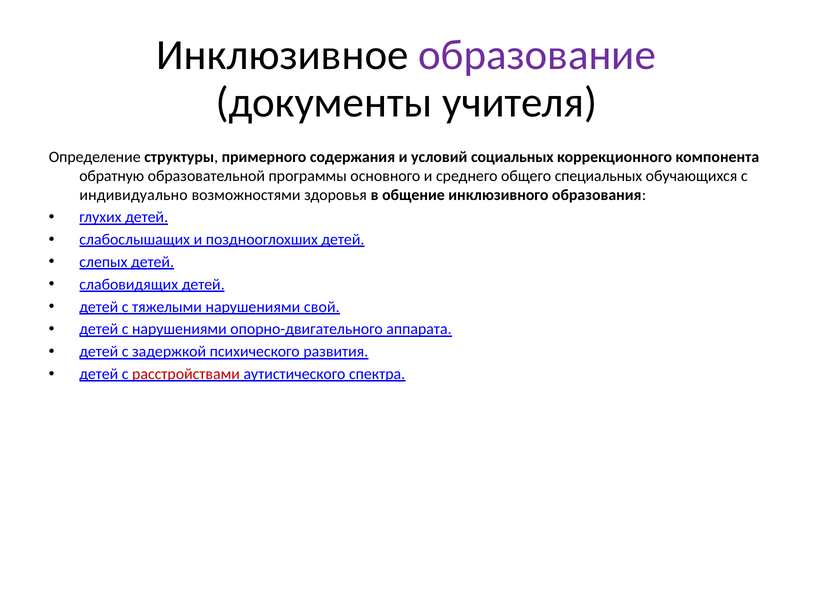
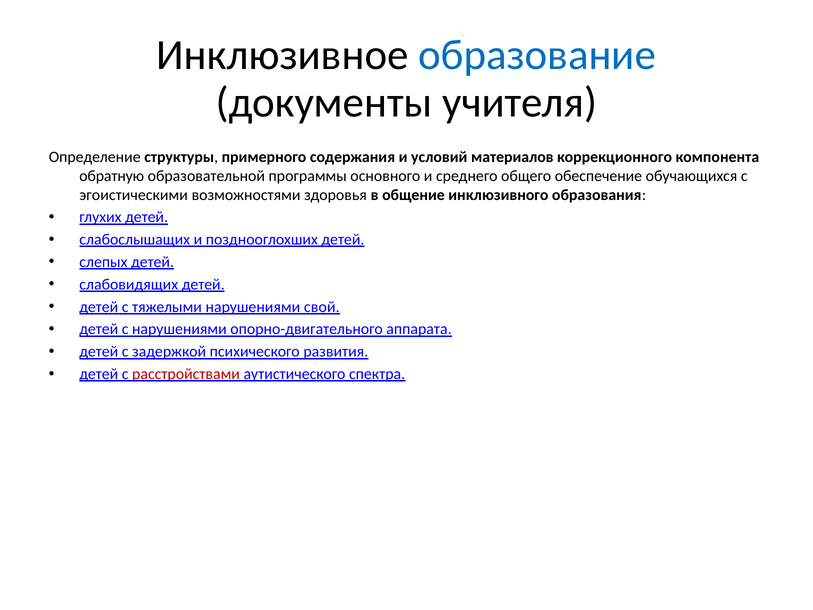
образование colour: purple -> blue (537, 55)
социальных: социальных -> материалов (512, 157)
специальных: специальных -> обеспечение (598, 176)
индивидуально: индивидуально -> эгоистическими (134, 195)
